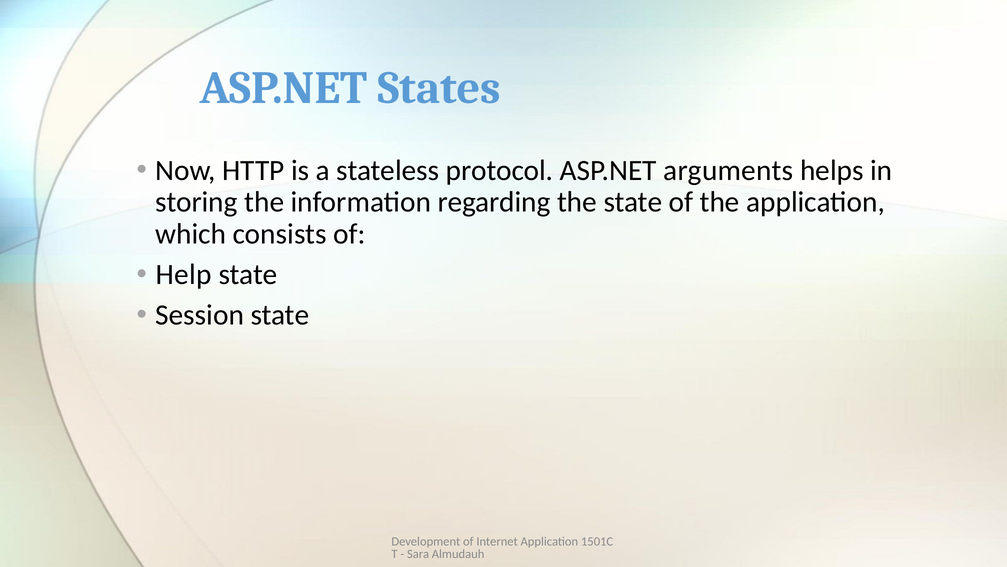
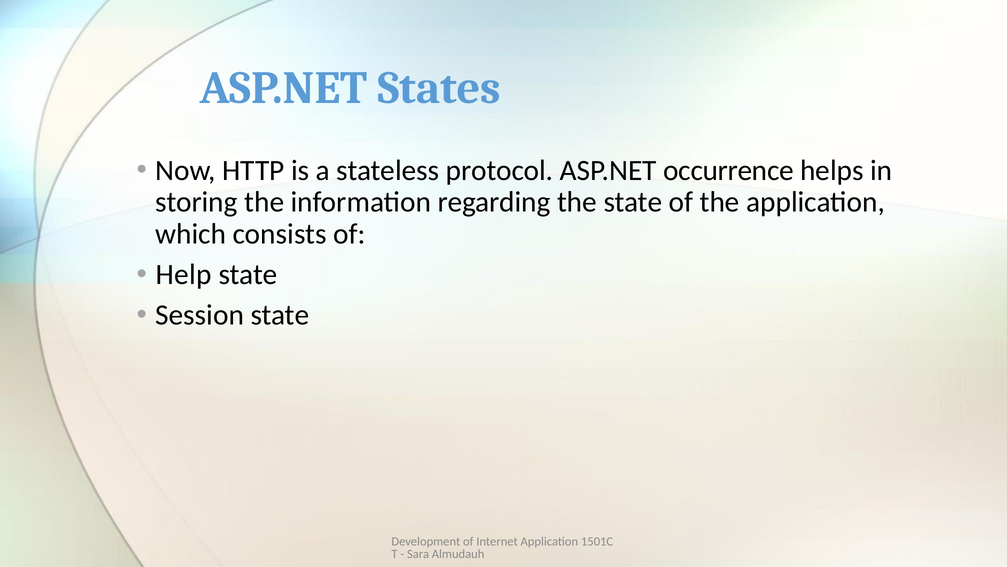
arguments: arguments -> occurrence (729, 170)
